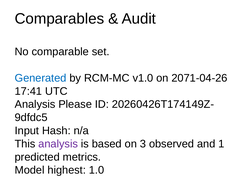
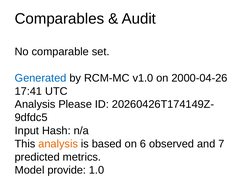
2071-04-26: 2071-04-26 -> 2000-04-26 (199, 78)
analysis colour: purple -> orange (58, 143)
3: 3 -> 6 (143, 143)
1: 1 -> 7 (221, 143)
highest: highest -> provide (67, 170)
